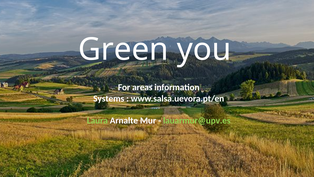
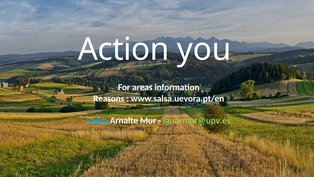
Green: Green -> Action (123, 50)
Systems: Systems -> Reasons (109, 98)
Laura colour: light green -> light blue (97, 120)
